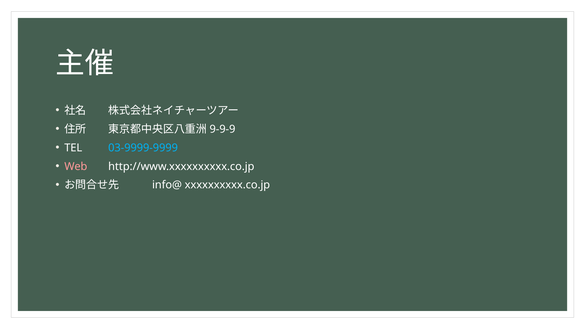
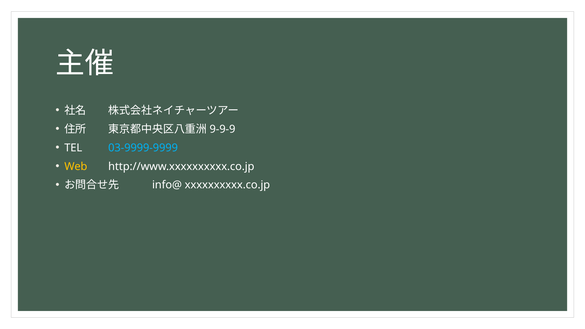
Web colour: pink -> yellow (76, 166)
